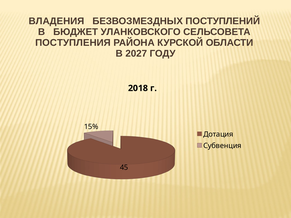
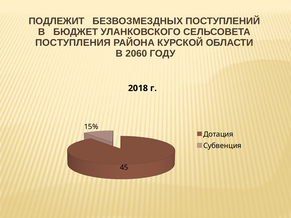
ВЛАДЕНИЯ: ВЛАДЕНИЯ -> ПОДЛЕЖИТ (57, 21)
2027: 2027 -> 2060 (136, 53)
